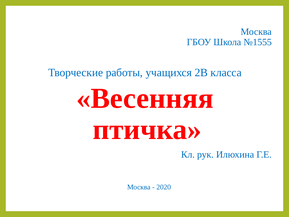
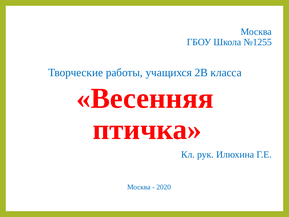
№1555: №1555 -> №1255 (258, 42)
